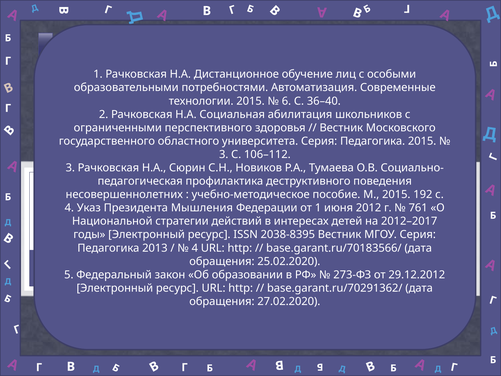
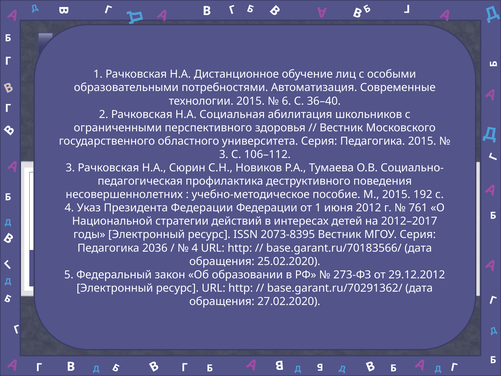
Президента Мышления: Мышления -> Федерации (202, 208)
2038-8395: 2038-8395 -> 2073-8395 (288, 234)
2013: 2013 -> 2036 (155, 248)
